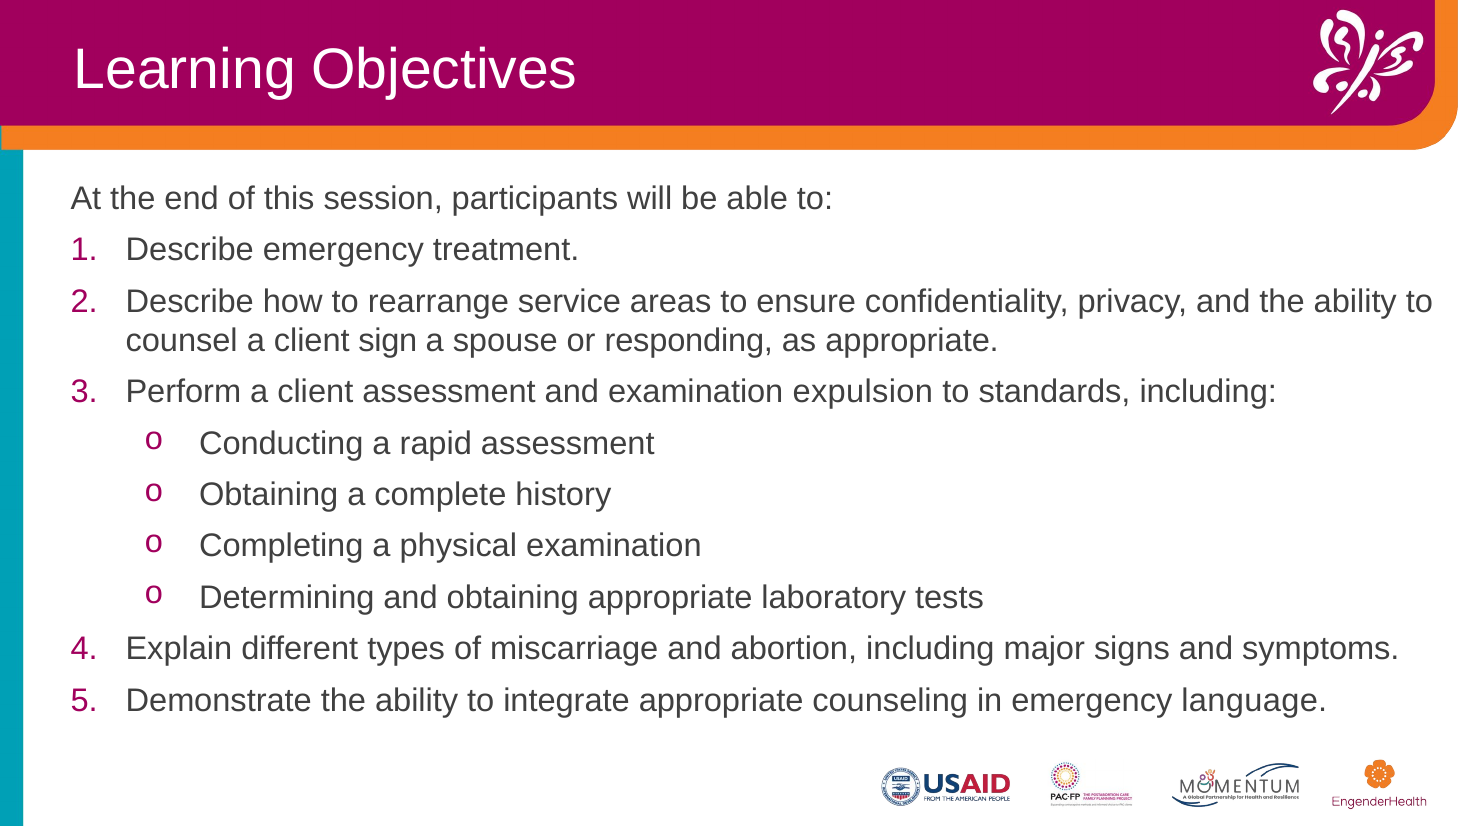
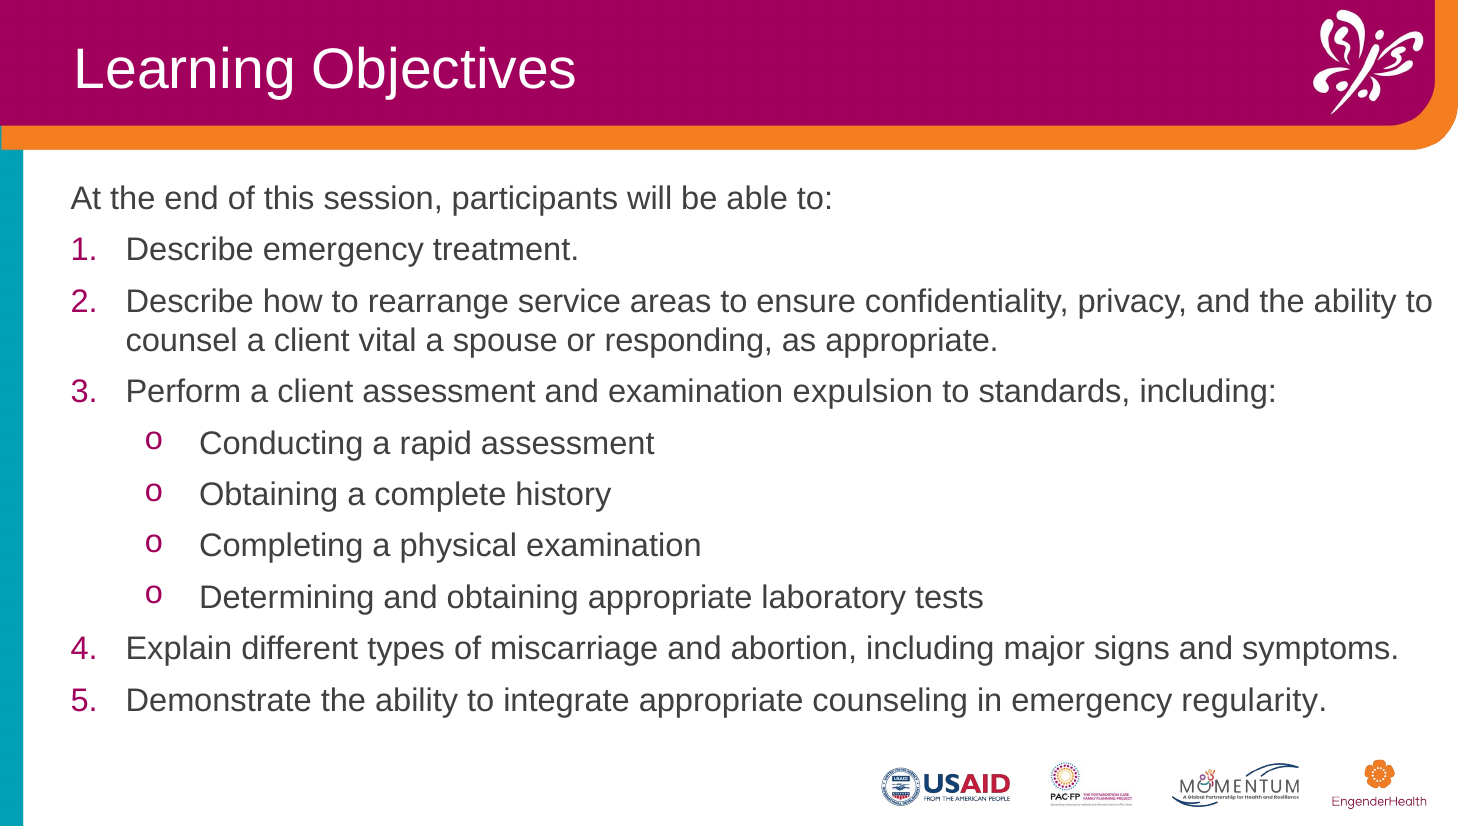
sign: sign -> vital (388, 341)
language: language -> regularity (1254, 701)
